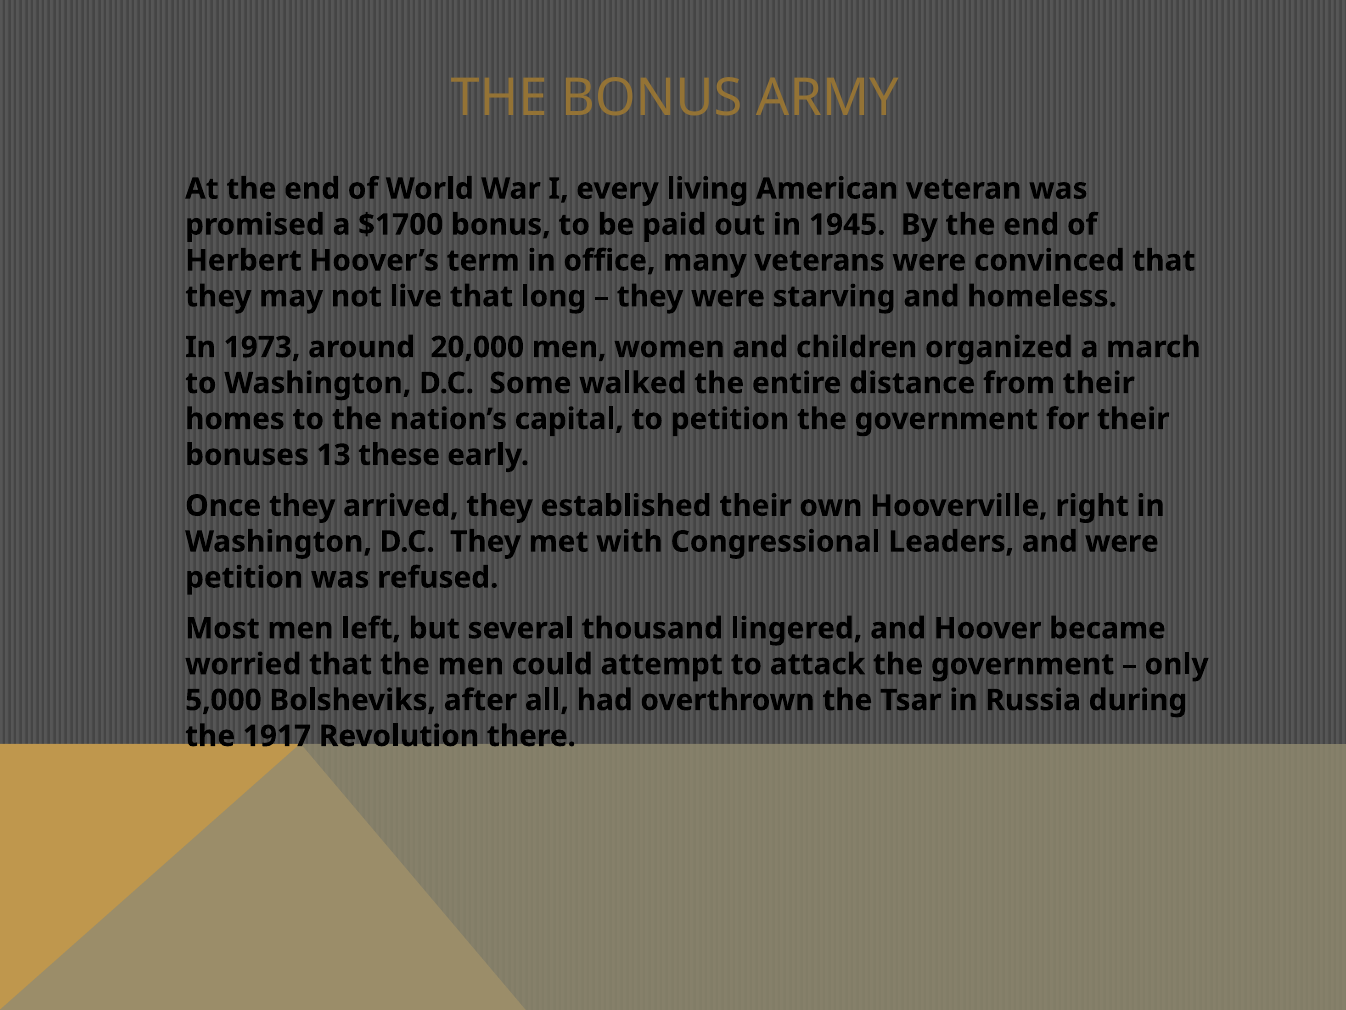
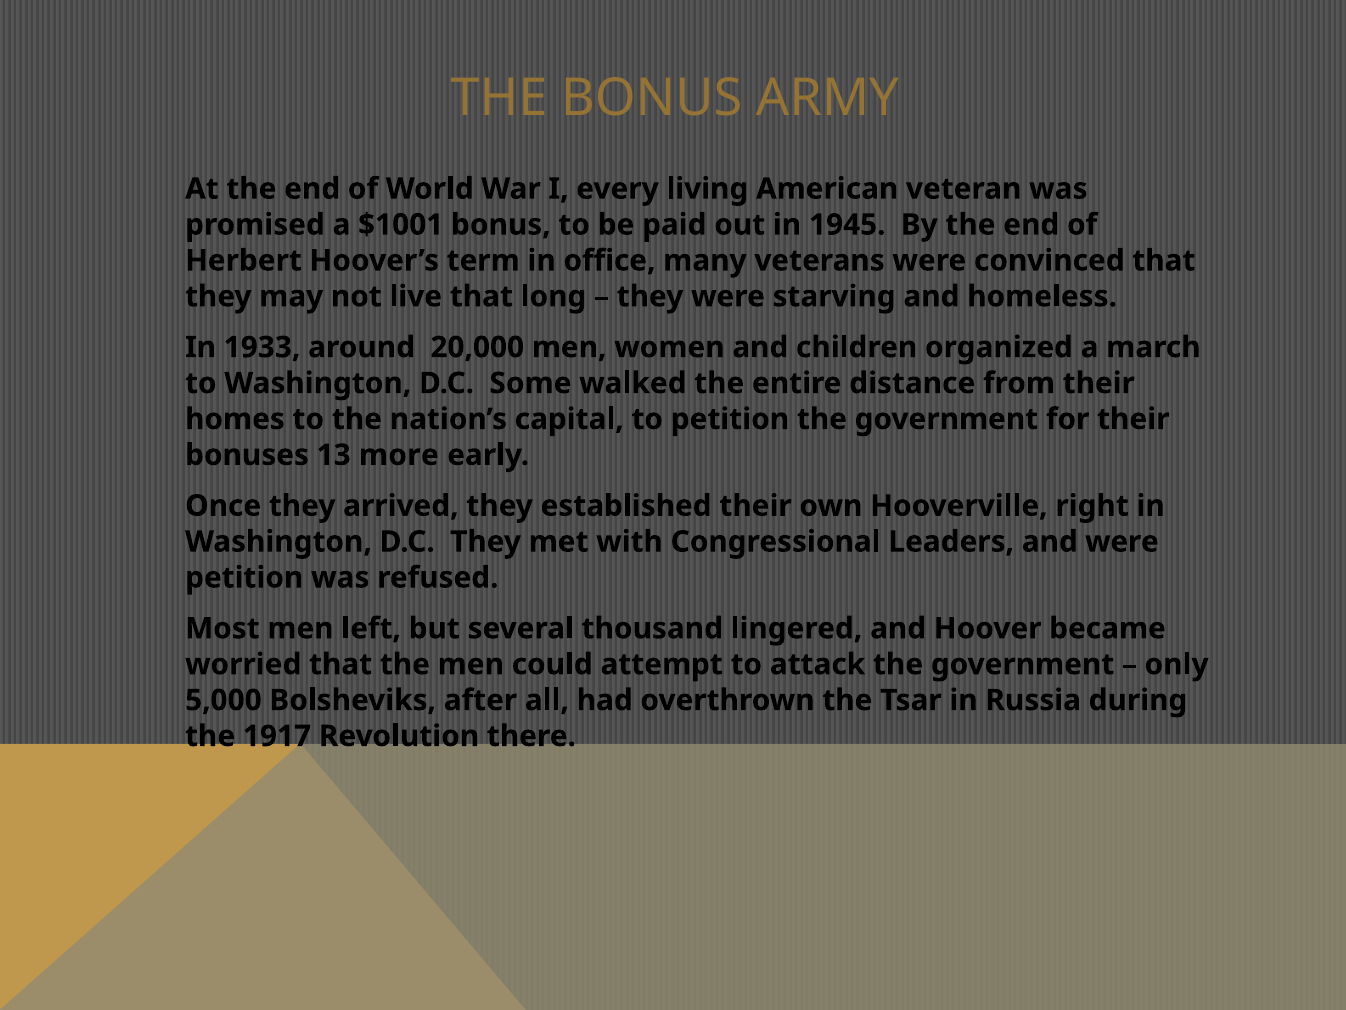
$1700: $1700 -> $1001 (401, 225)
1973: 1973 -> 1933 (262, 347)
these: these -> more (399, 455)
